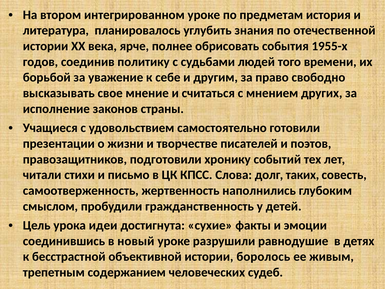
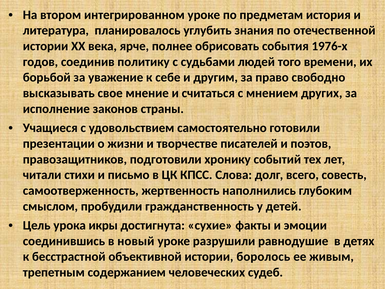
1955-х: 1955-х -> 1976-х (330, 46)
таких: таких -> всего (302, 175)
идеи: идеи -> икры (103, 225)
